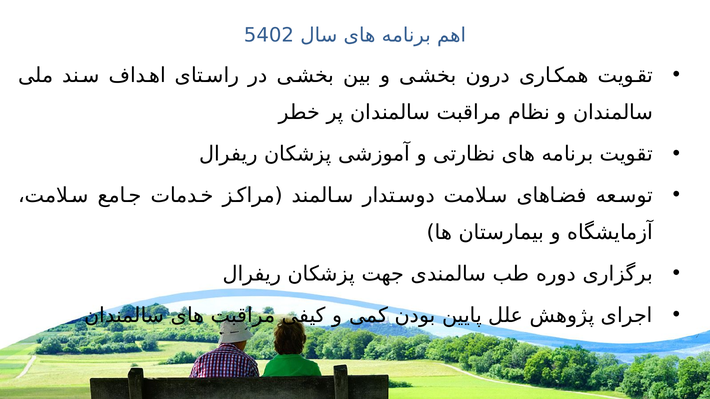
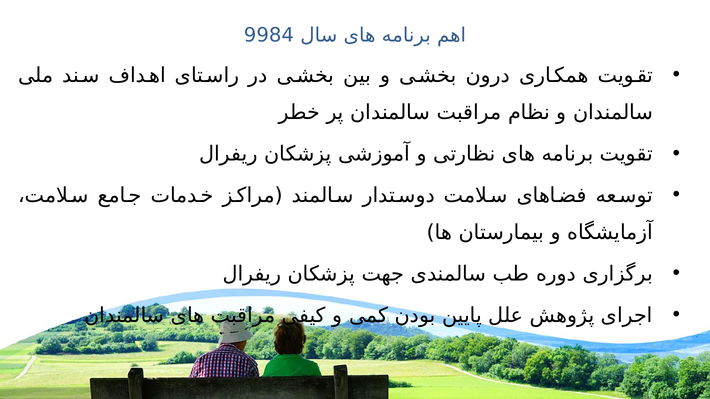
5402: 5402 -> 9984 (269, 35)
